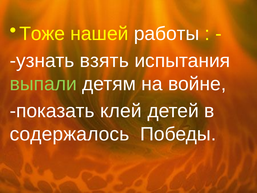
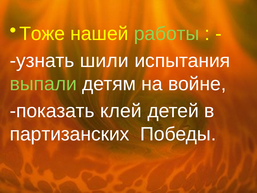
работы colour: white -> light green (167, 34)
взять: взять -> шили (104, 61)
содержалось: содержалось -> партизанских (70, 134)
